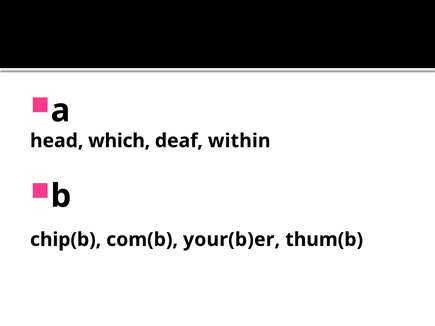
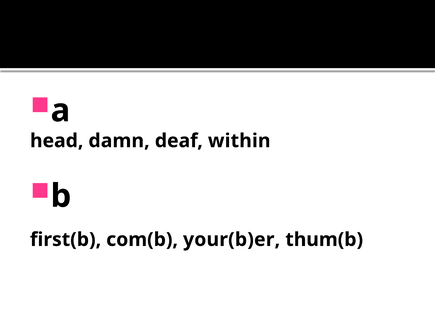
which: which -> damn (119, 141)
chip(b: chip(b -> first(b (66, 240)
